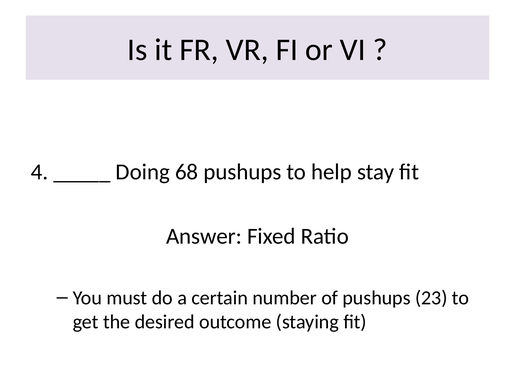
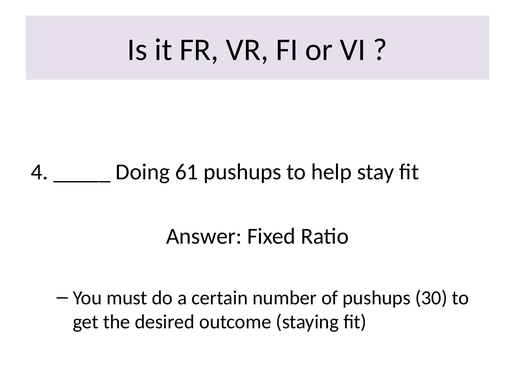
68: 68 -> 61 (187, 172)
23: 23 -> 30 (431, 298)
